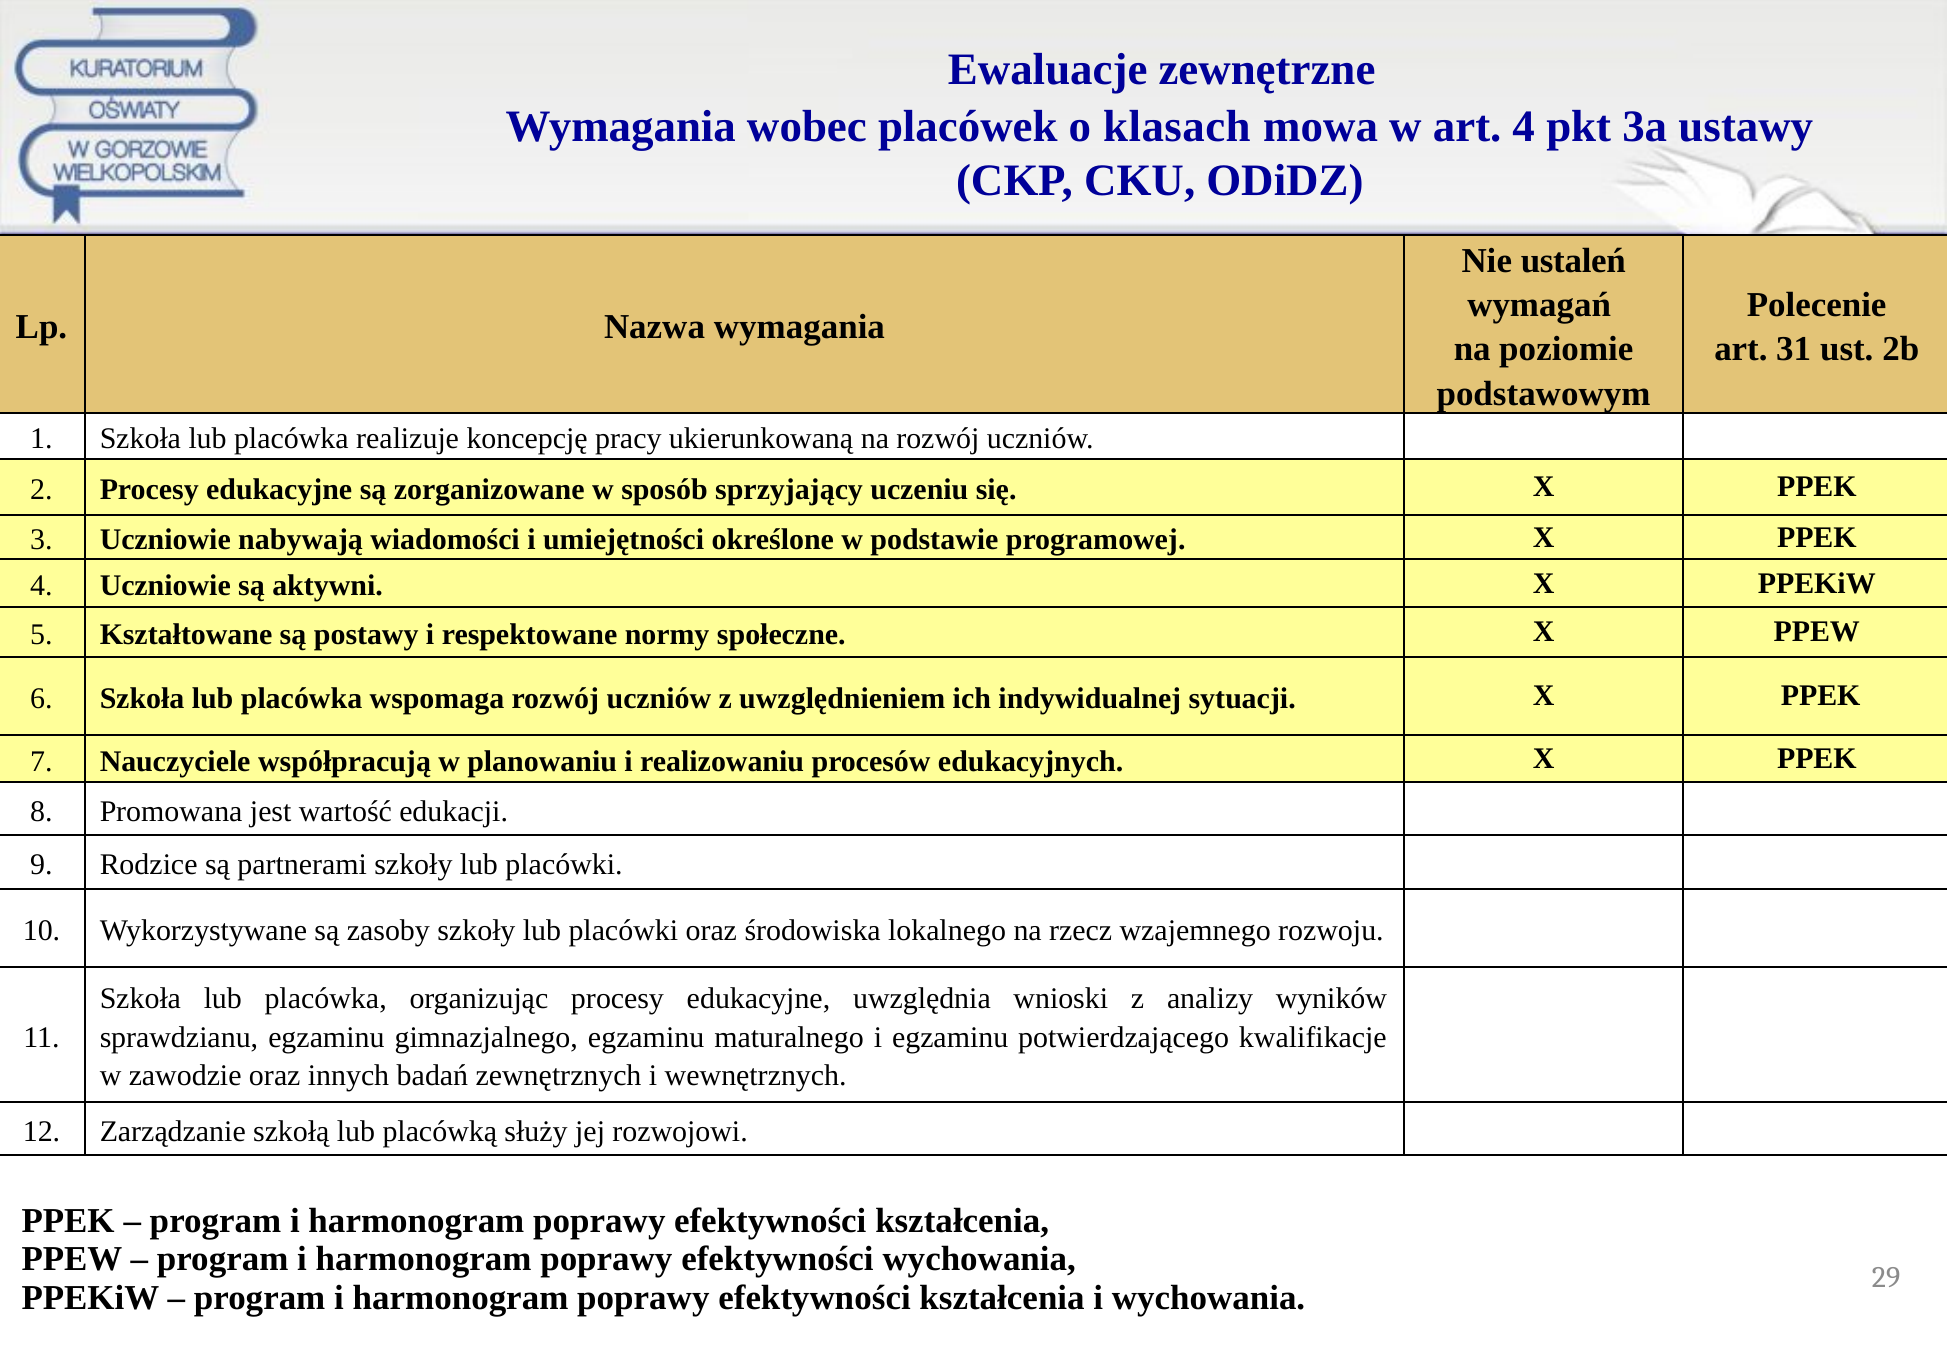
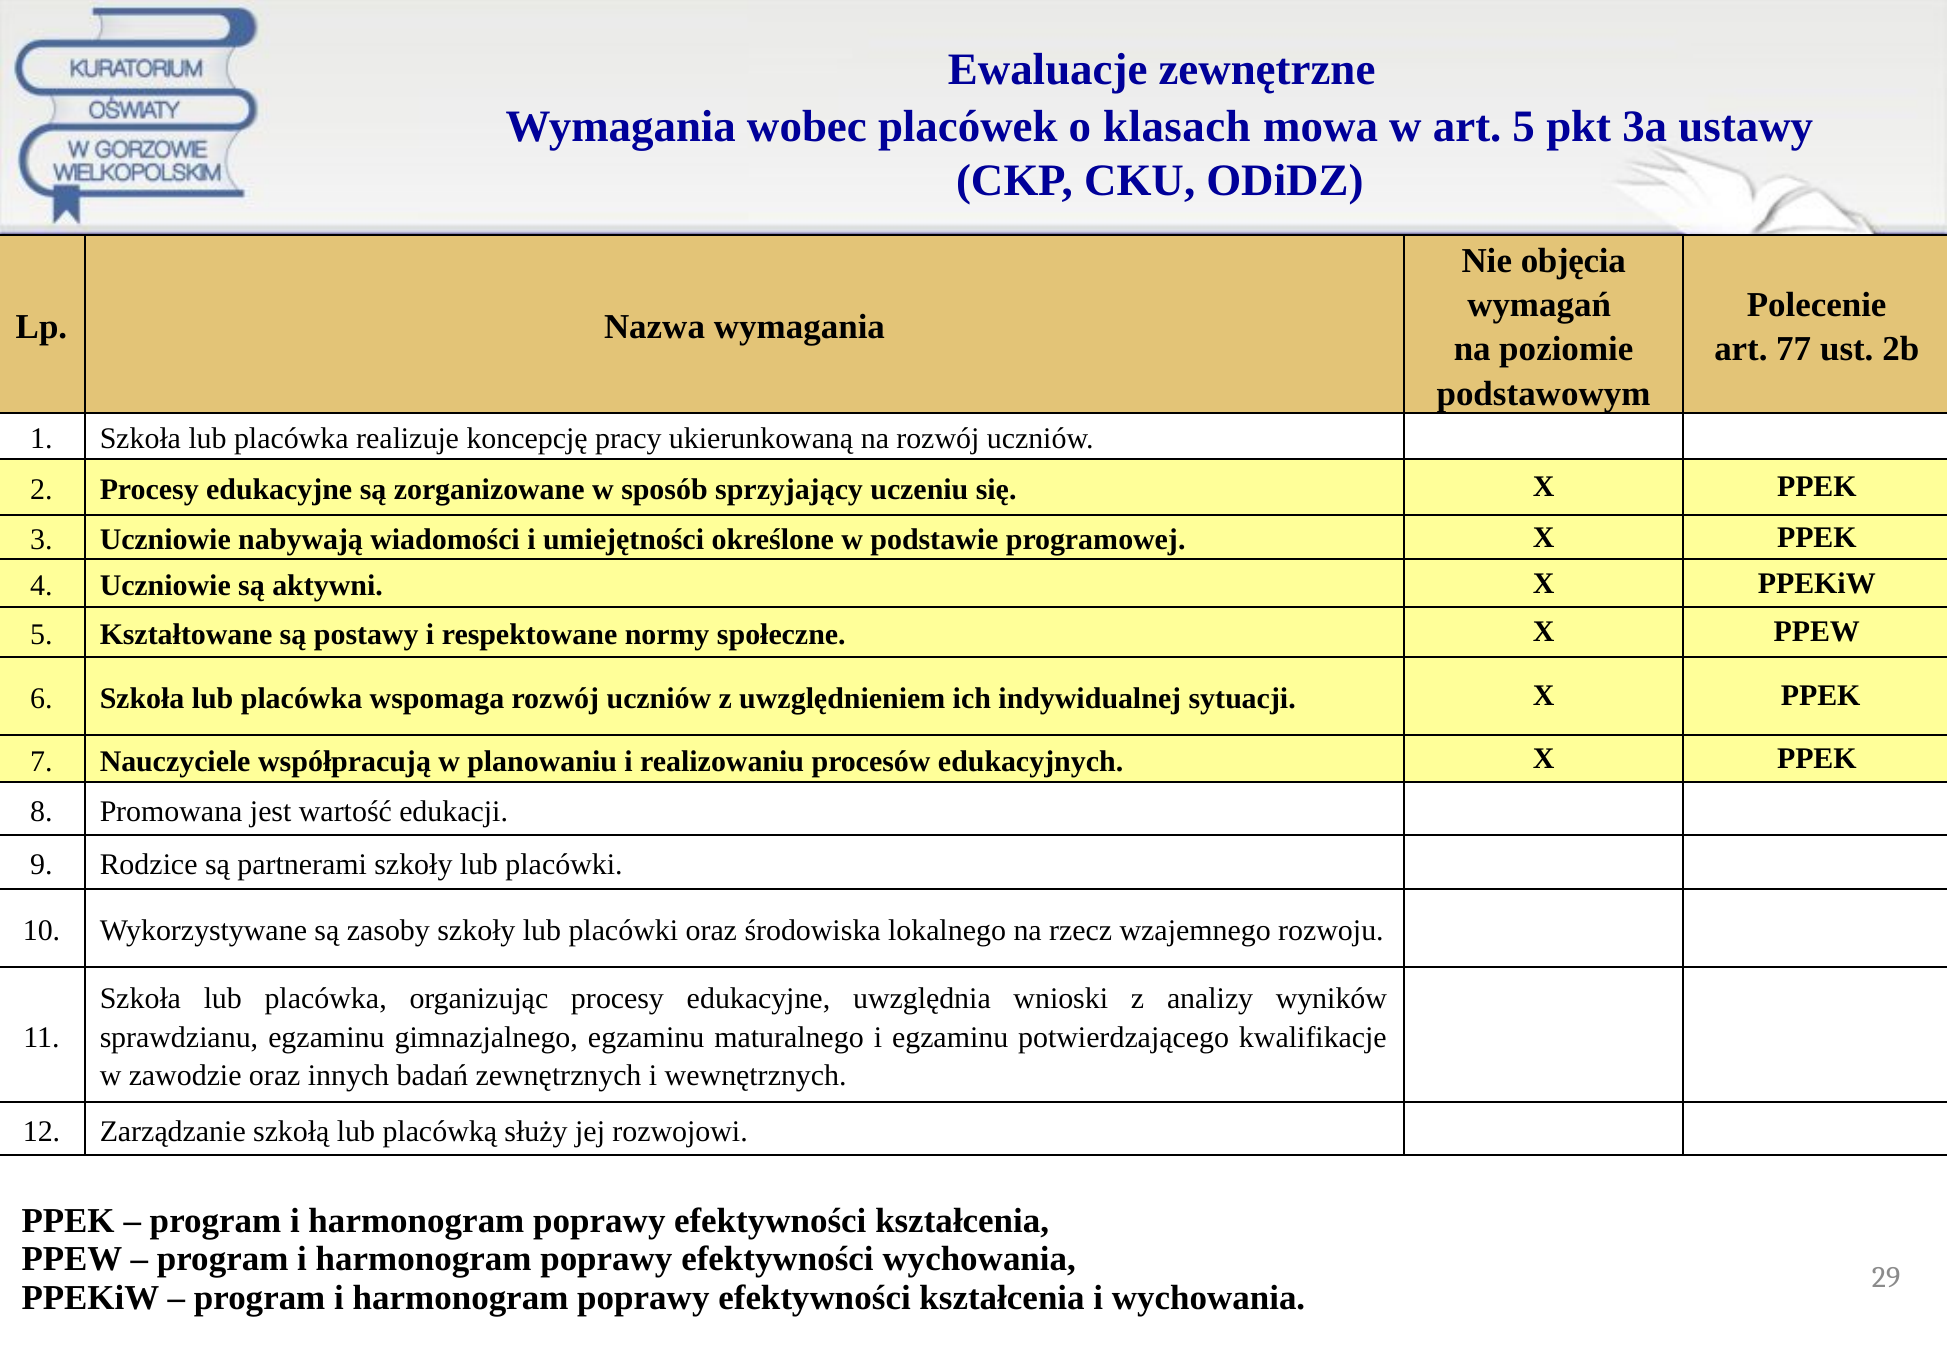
art 4: 4 -> 5 (1524, 126)
ustaleń: ustaleń -> objęcia (1573, 261)
31: 31 -> 77 (1794, 349)
